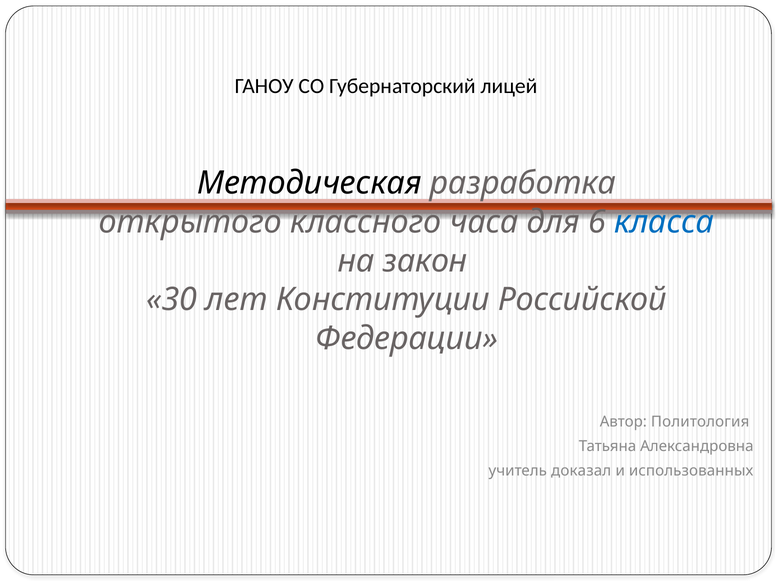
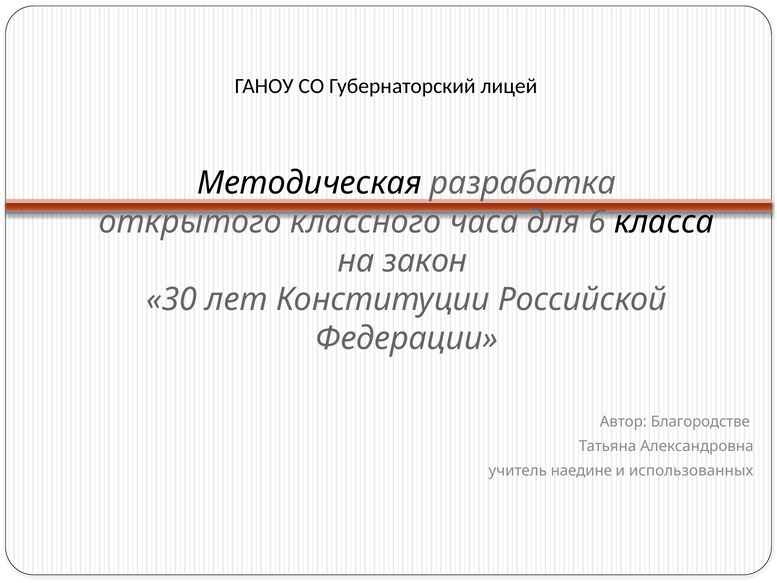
класса colour: blue -> black (664, 222)
Политология: Политология -> Благородстве (700, 422)
доказал: доказал -> наедине (581, 470)
